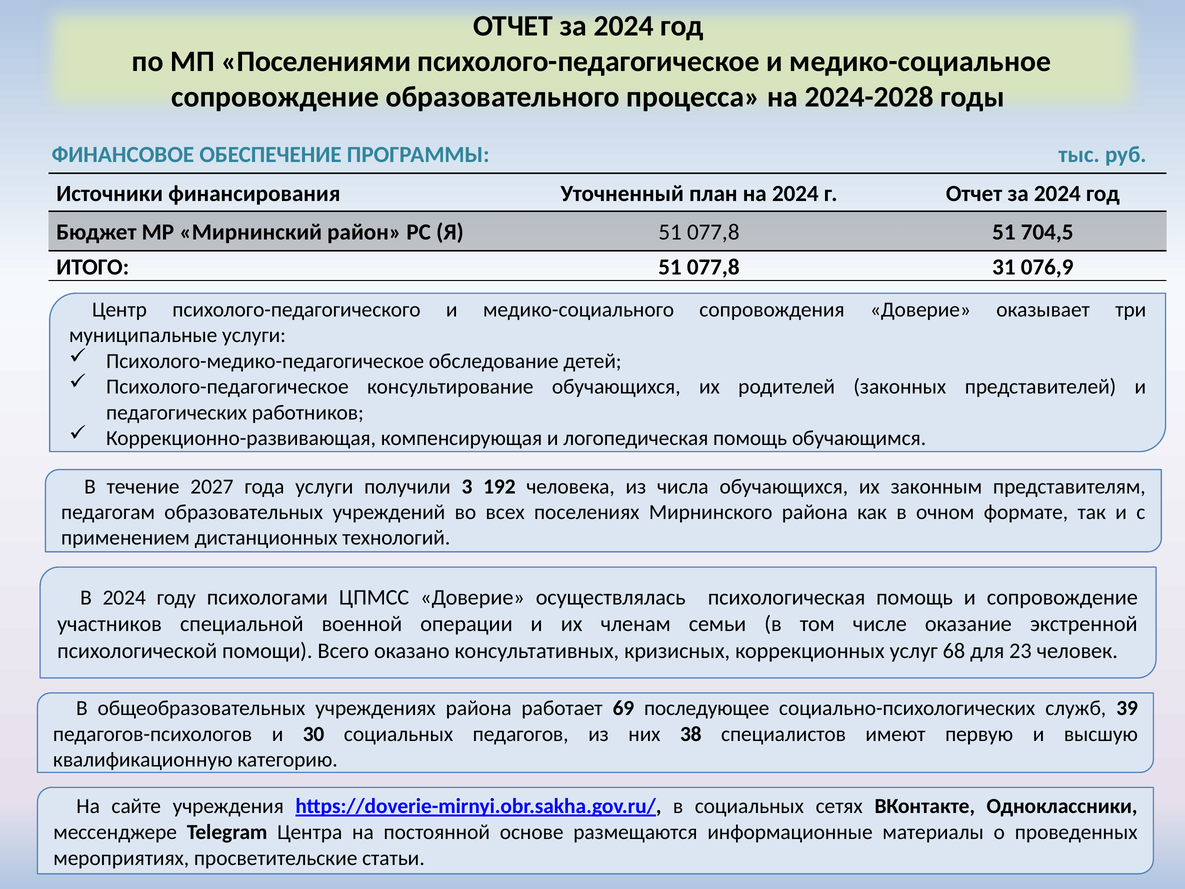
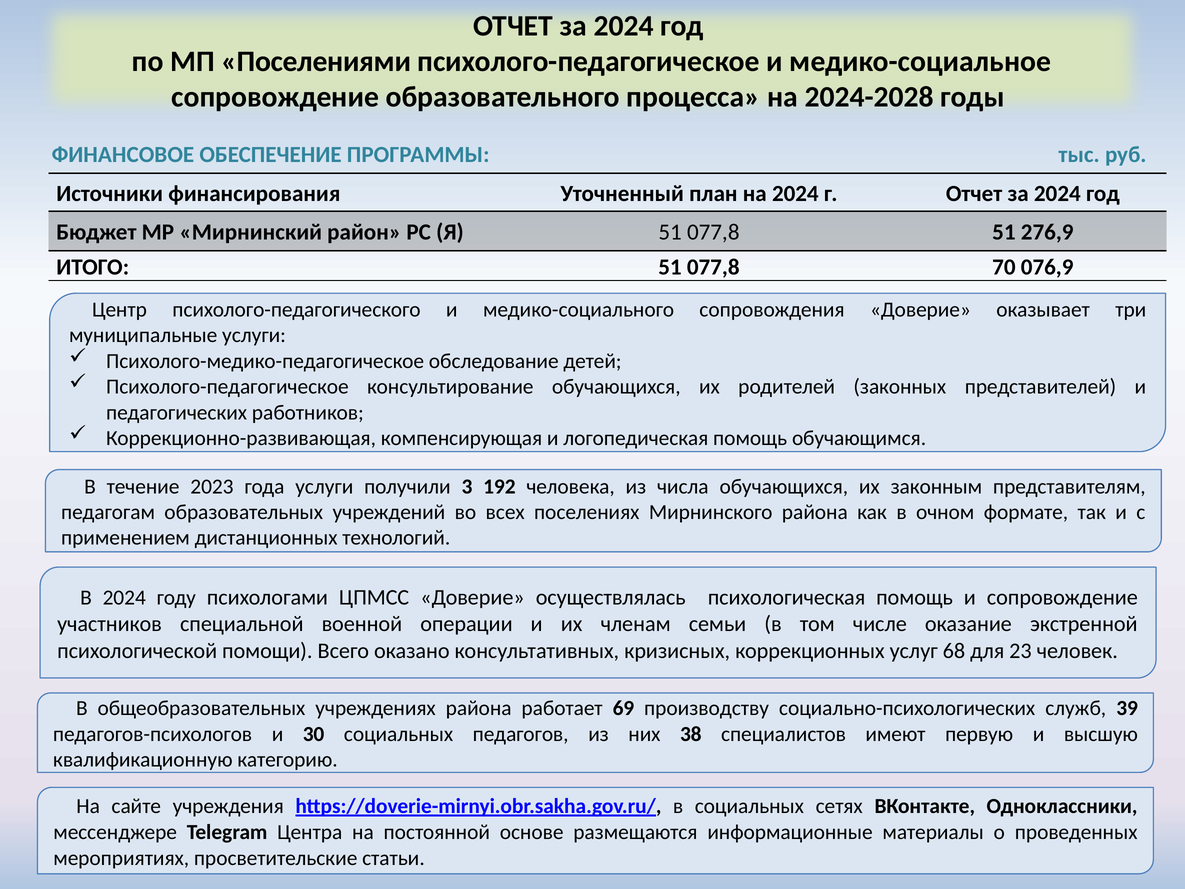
704,5: 704,5 -> 276,9 (1047, 232)
31: 31 -> 70 (1004, 267)
2027: 2027 -> 2023 (212, 486)
последующее: последующее -> производству (707, 708)
